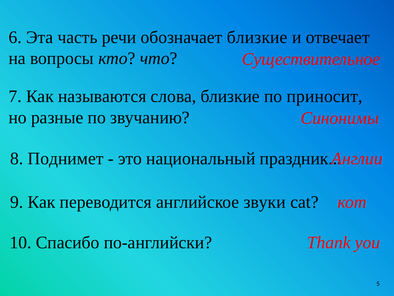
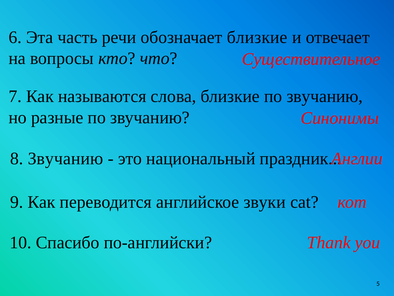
близкие по приносит: приносит -> звучанию (325, 96)
8 Поднимет: Поднимет -> Звучанию (65, 158)
